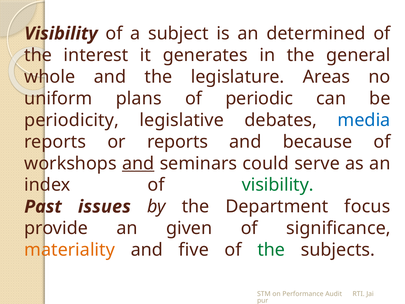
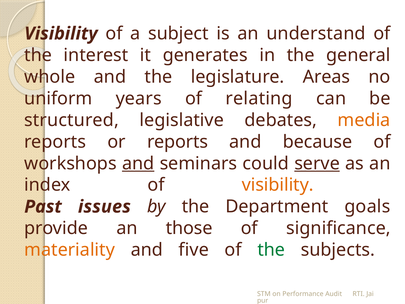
determined: determined -> understand (316, 34)
plans: plans -> years (139, 98)
periodic: periodic -> relating (259, 98)
periodicity: periodicity -> structured (72, 120)
media colour: blue -> orange (364, 120)
serve underline: none -> present (317, 163)
visibility colour: green -> orange (278, 185)
focus: focus -> goals (367, 207)
given: given -> those (189, 228)
